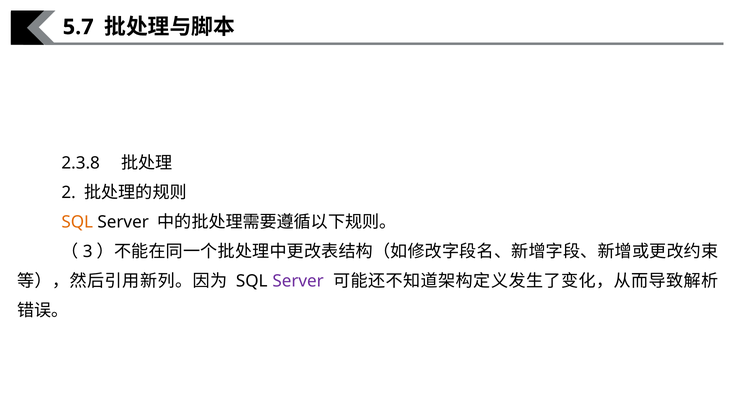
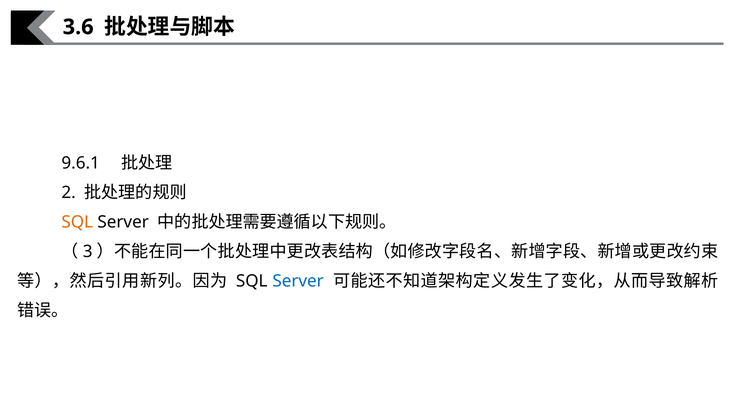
5.7: 5.7 -> 3.6 (78, 27)
2.3.8: 2.3.8 -> 9.6.1 (81, 164)
Server colour: purple -> blue (298, 282)
